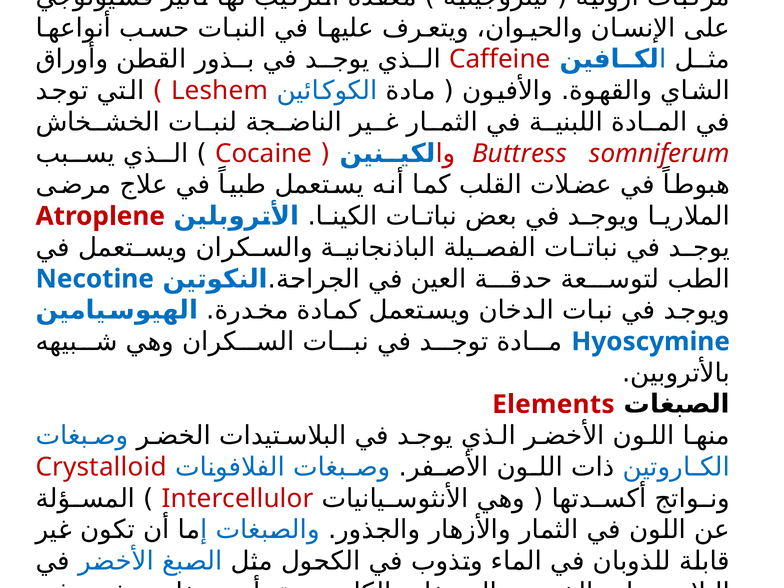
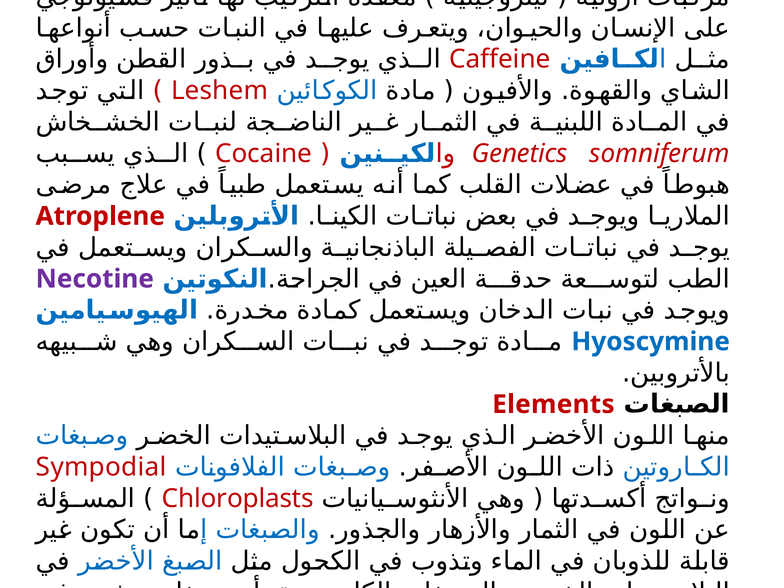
Buttress: Buttress -> Genetics (520, 153)
Necotine colour: blue -> purple (95, 279)
Crystalloid: Crystalloid -> Sympodial (101, 467)
Intercellulor: Intercellulor -> Chloroplasts (238, 498)
